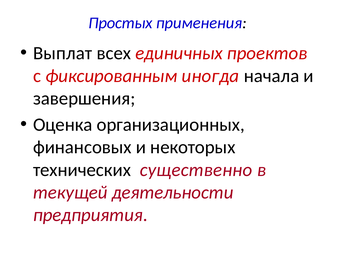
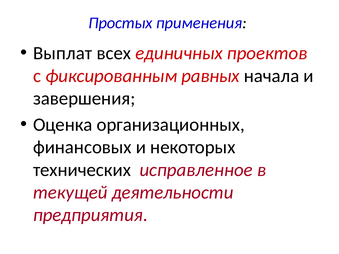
иногда: иногда -> равных (211, 76)
существенно: существенно -> исправленное (196, 170)
